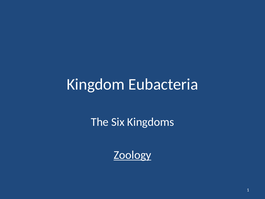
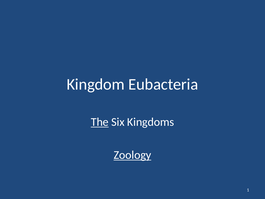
The underline: none -> present (100, 122)
